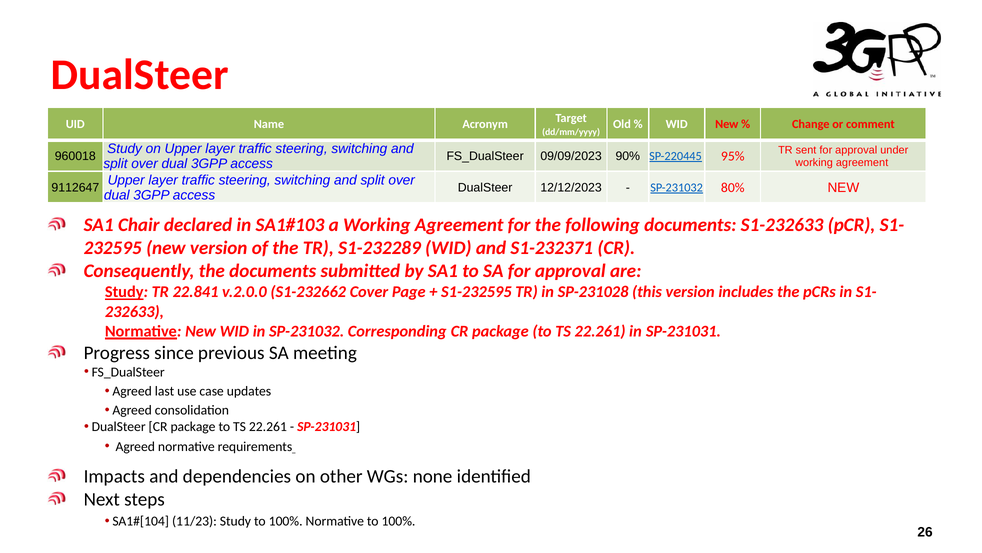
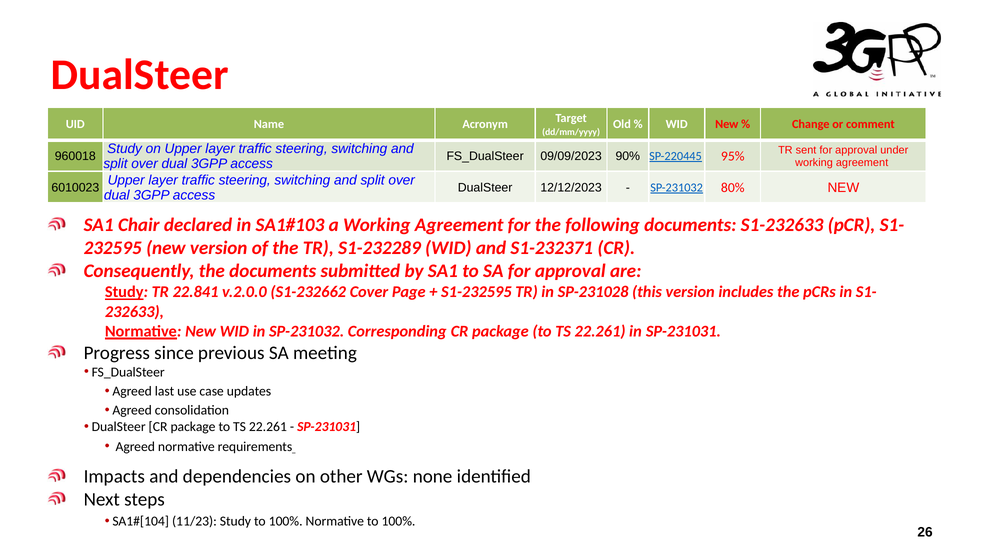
9112647: 9112647 -> 6010023 (75, 188)
